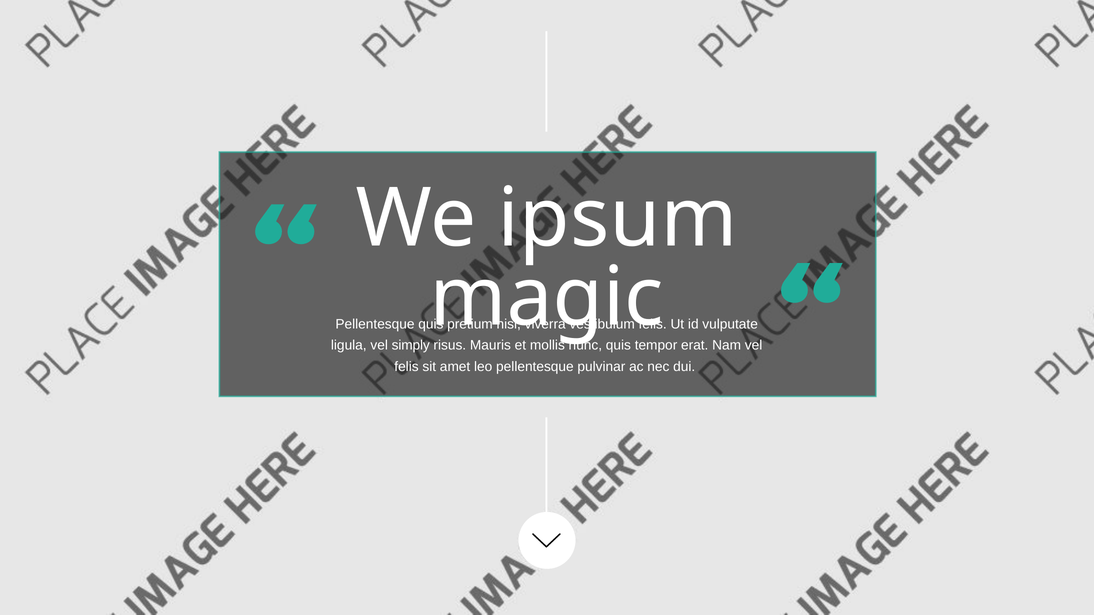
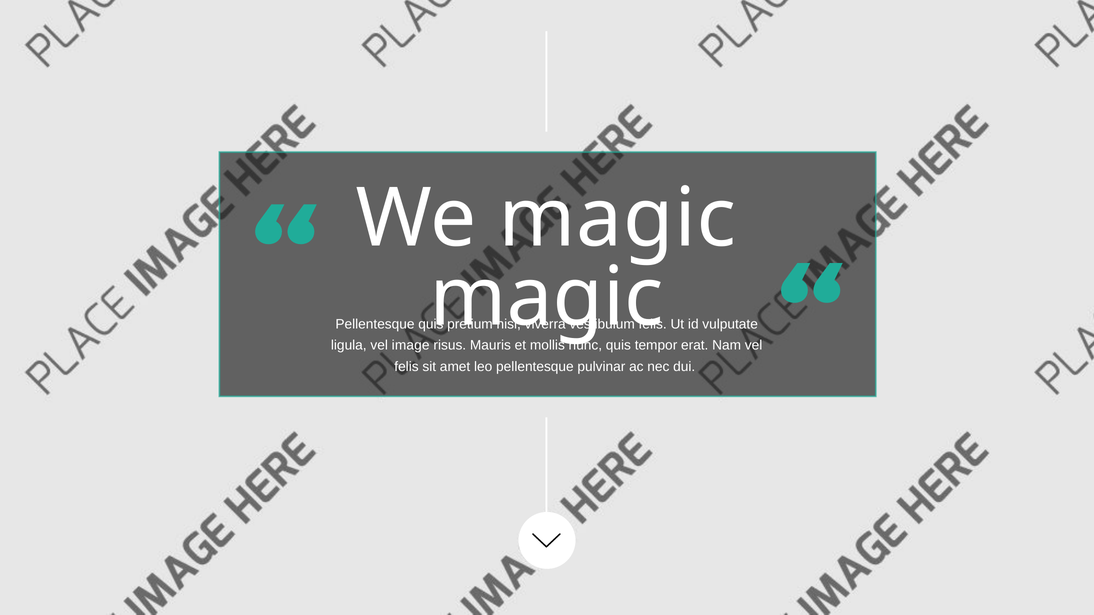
We ipsum: ipsum -> magic (617, 219)
simply: simply -> image (411, 346)
